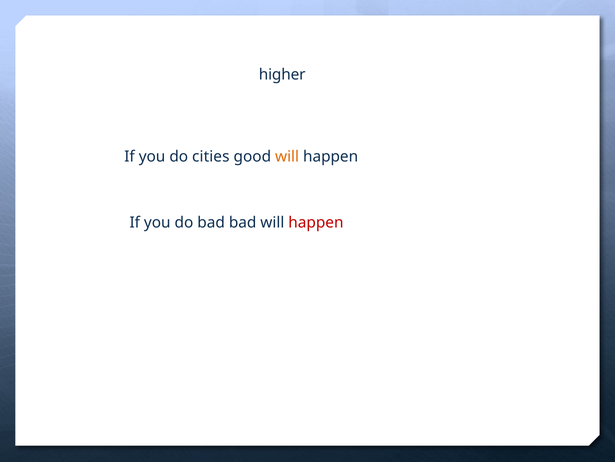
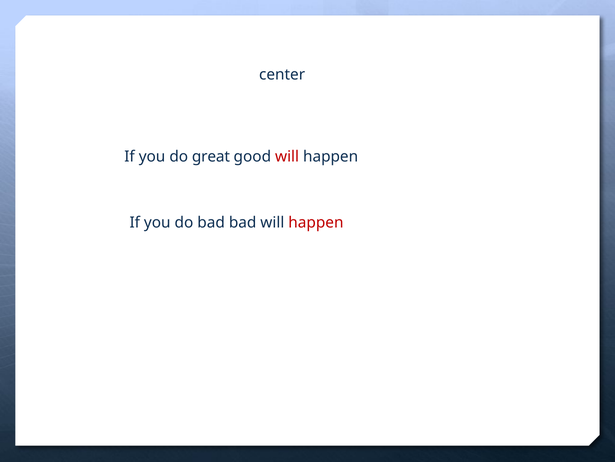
higher: higher -> center (282, 75)
cities: cities -> great (211, 156)
will colour: orange -> red (287, 156)
